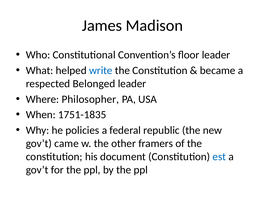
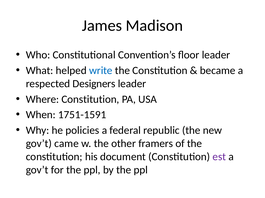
Belonged: Belonged -> Designers (94, 84)
Where Philosopher: Philosopher -> Constitution (90, 100)
1751-1835: 1751-1835 -> 1751-1591 (82, 115)
est colour: blue -> purple (219, 157)
